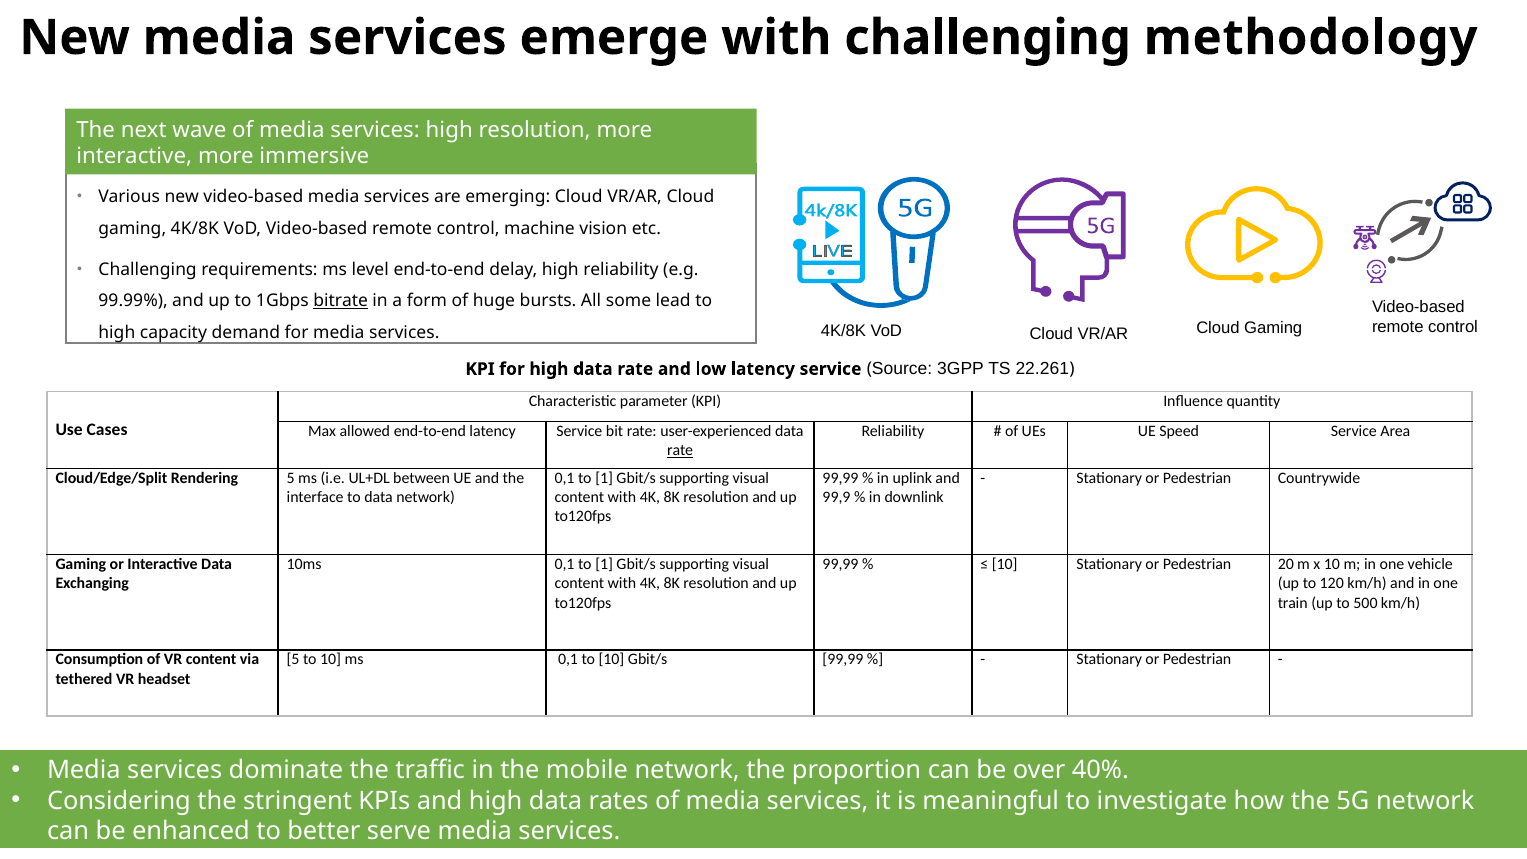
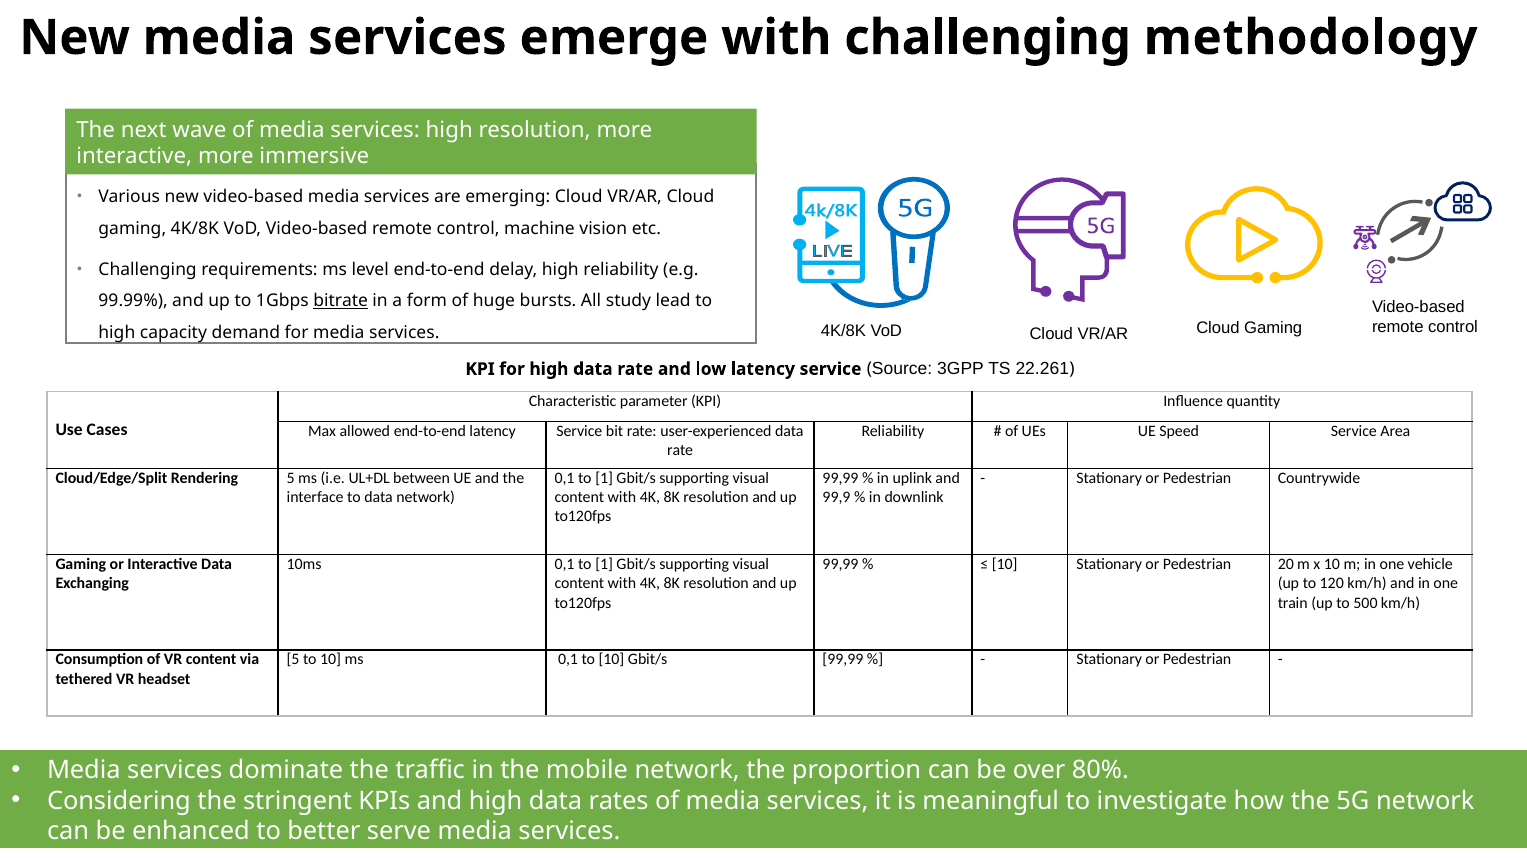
some: some -> study (629, 301)
rate underline: present -> none (680, 450)
40%: 40% -> 80% (1100, 770)
